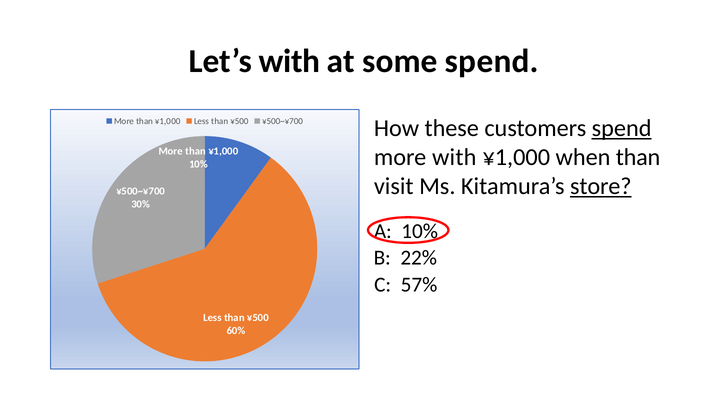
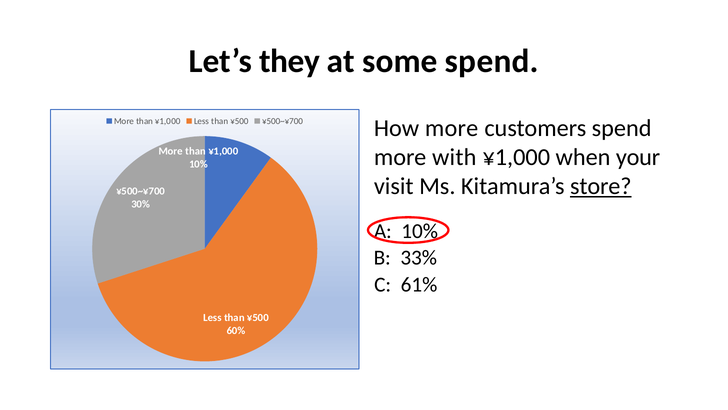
Let’s with: with -> they (290, 61)
How these: these -> more (452, 128)
spend underline: present -> none (622, 128)
when than: than -> your (638, 157)
22%: 22% -> 33% (419, 257)
57%: 57% -> 61% (419, 284)
